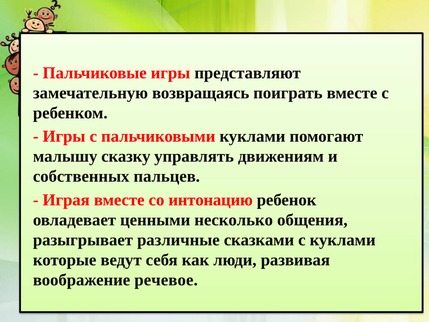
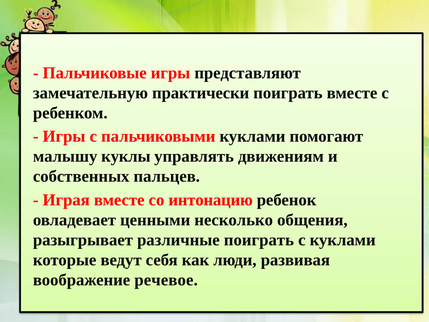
возвращаясь: возвращаясь -> практически (201, 93)
сказку: сказку -> куклы (126, 156)
различные сказками: сказками -> поиграть (259, 240)
